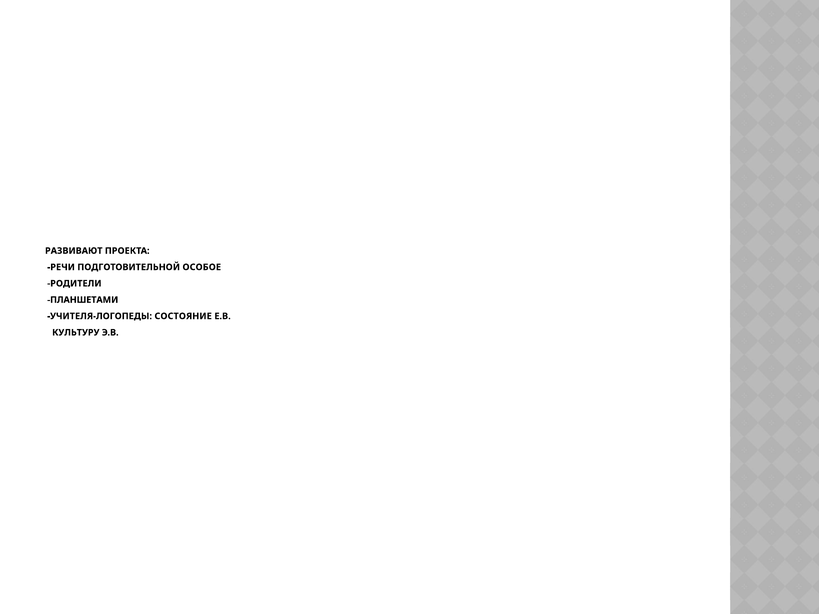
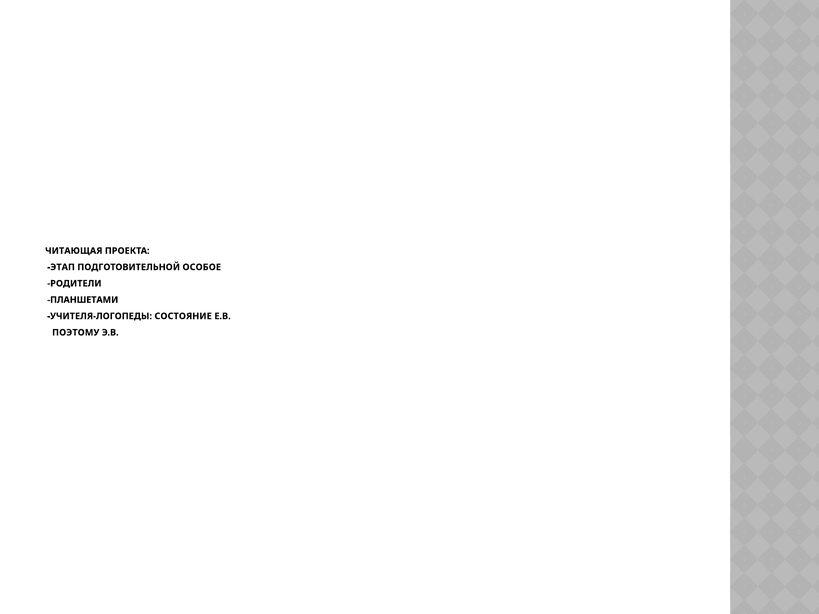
РАЗВИВАЮТ: РАЗВИВАЮТ -> ЧИТАЮЩАЯ (74, 251)
РЕЧИ: РЕЧИ -> ЭТАП (61, 267)
КУЛЬТУРУ: КУЛЬТУРУ -> ПОЭТОМУ (76, 333)
